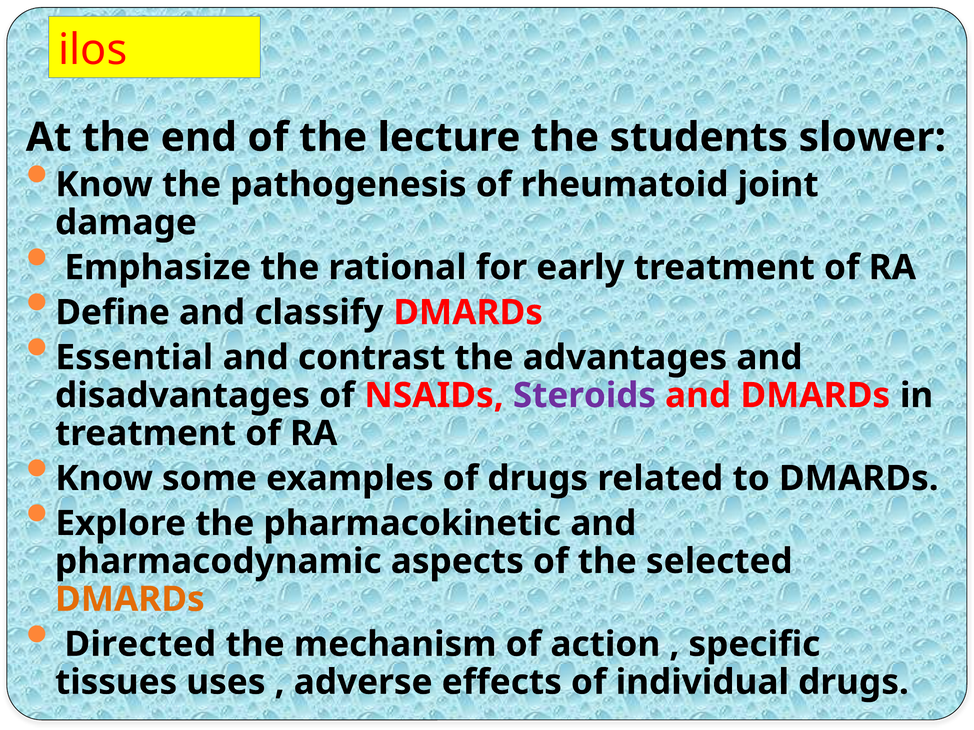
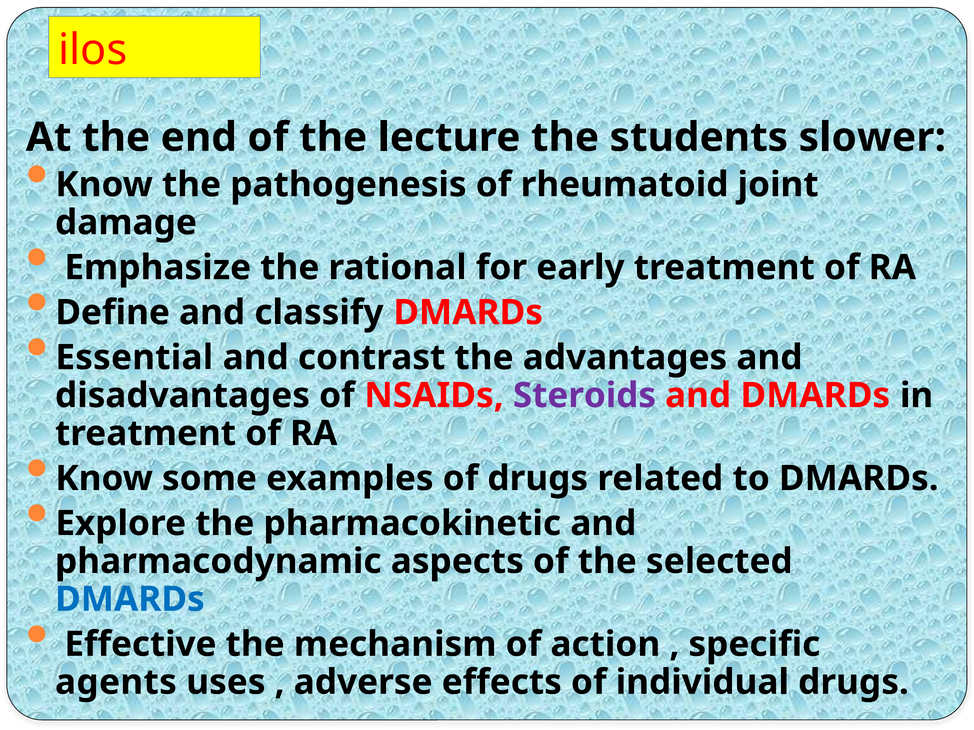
DMARDs colour: orange -> blue (130, 600)
Directed: Directed -> Effective (140, 645)
tissues: tissues -> agents (116, 683)
